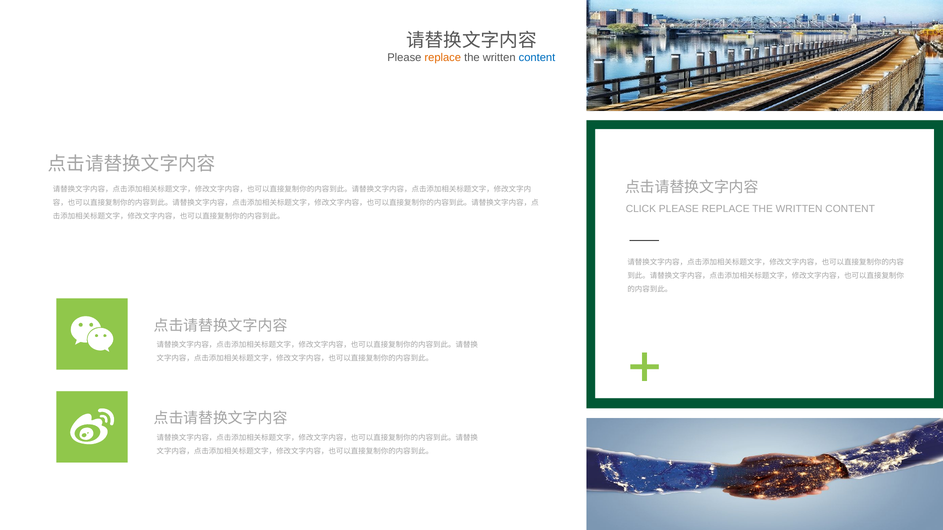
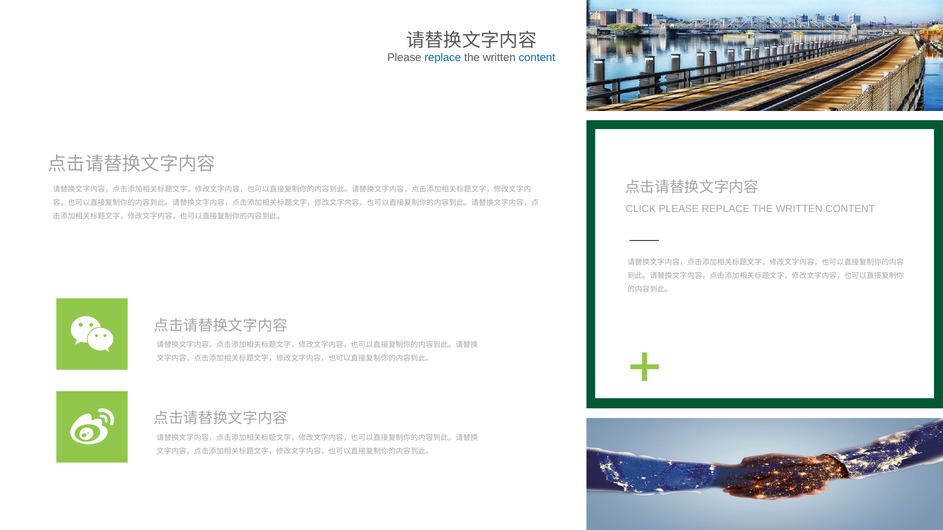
replace colour: orange -> blue (443, 57)
